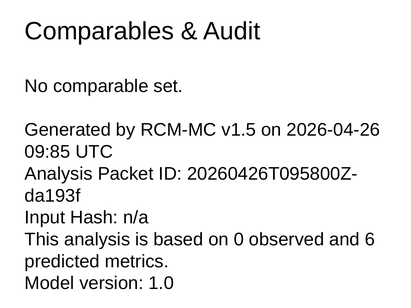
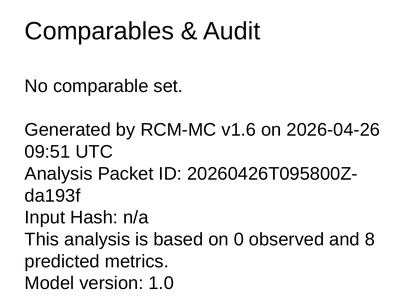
v1.5: v1.5 -> v1.6 (239, 130)
09:85: 09:85 -> 09:51 (47, 152)
6: 6 -> 8 (370, 240)
